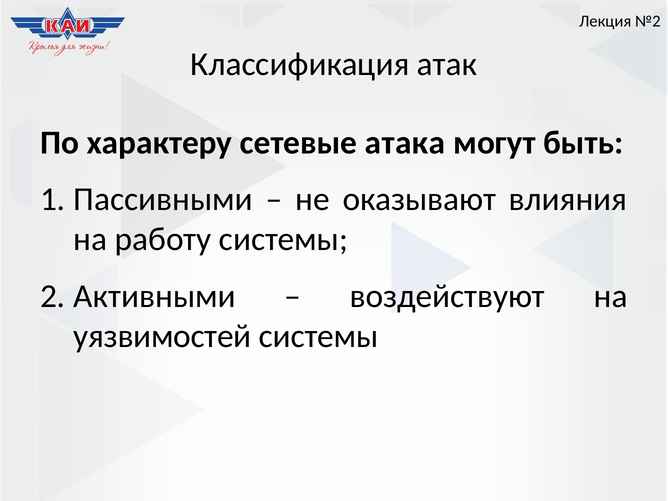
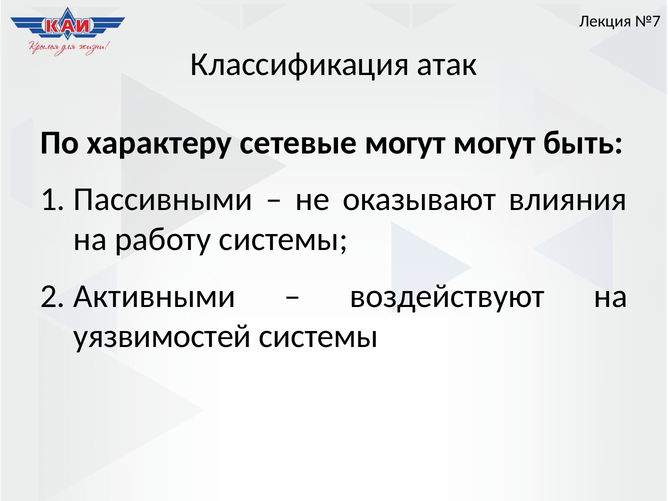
№2: №2 -> №7 (648, 21)
сетевые атака: атака -> могут (405, 143)
